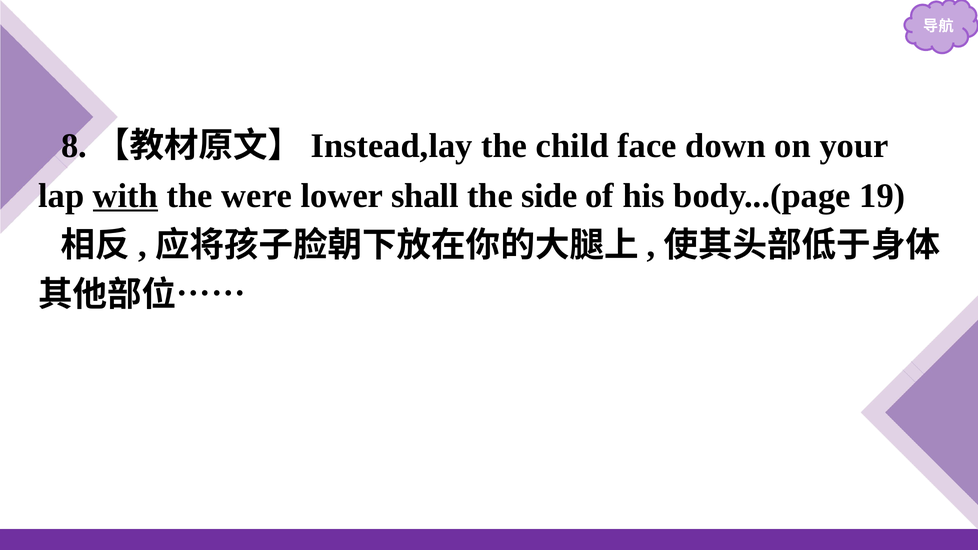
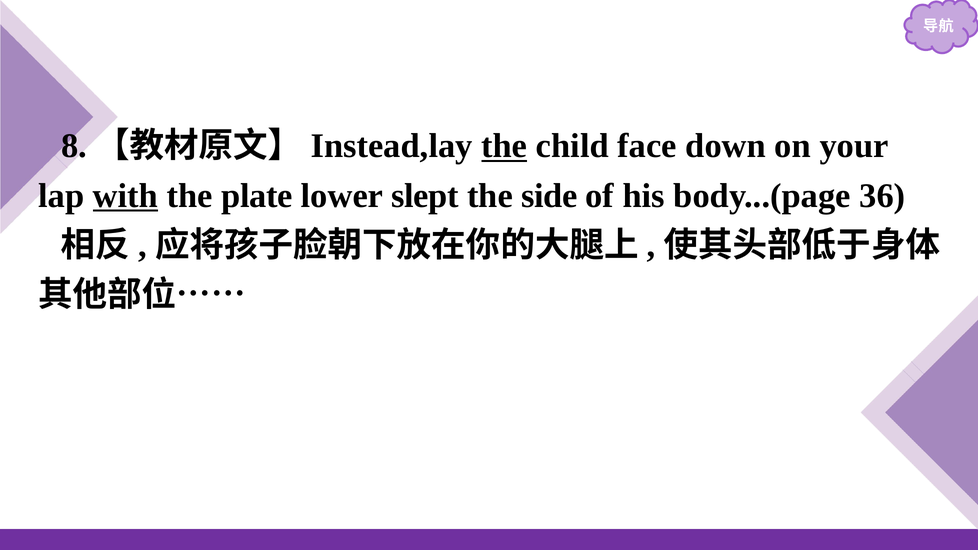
the underline: none -> present (504, 146)
were: were -> plate (257, 196)
shall: shall -> slept (425, 196)
19: 19 -> 36 (882, 196)
